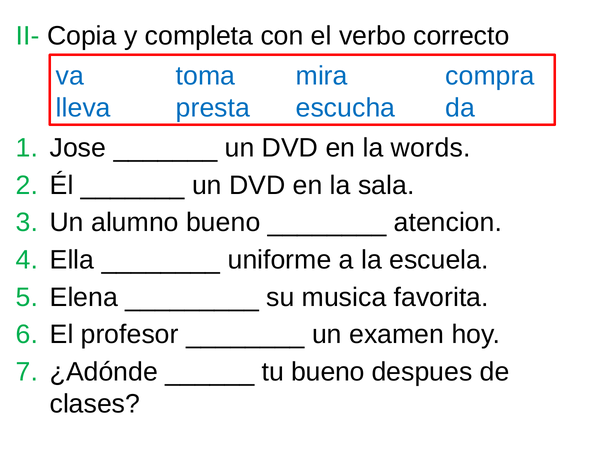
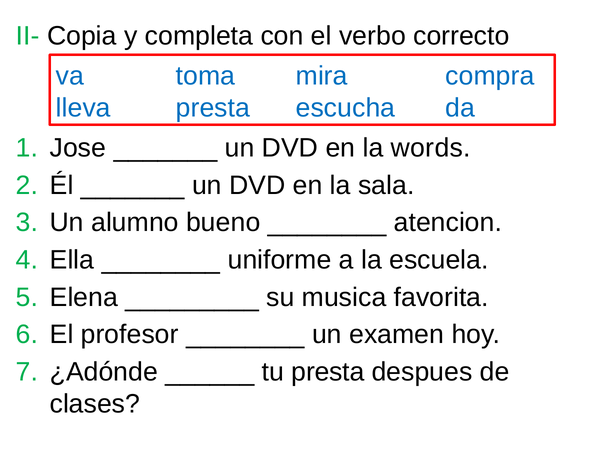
tu bueno: bueno -> presta (328, 372)
